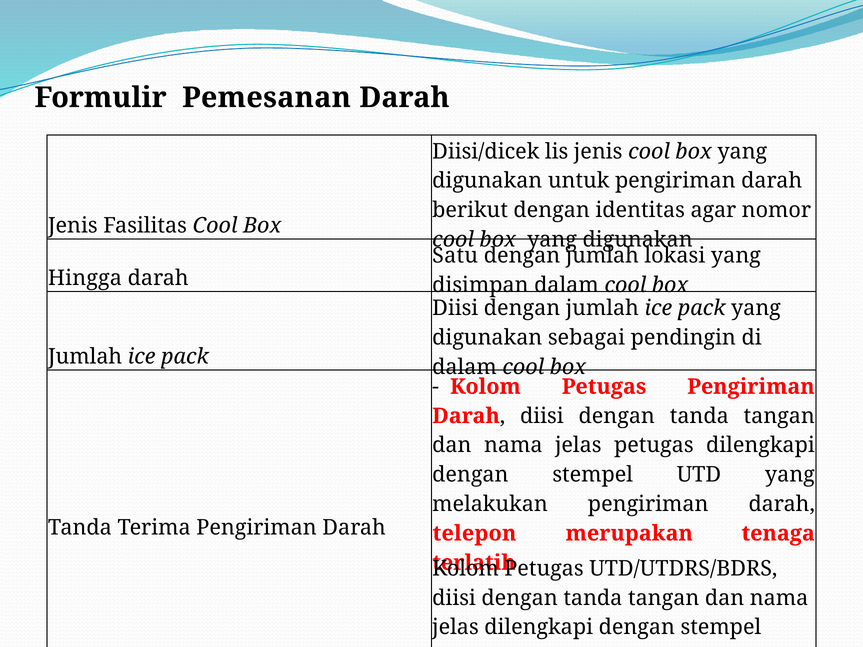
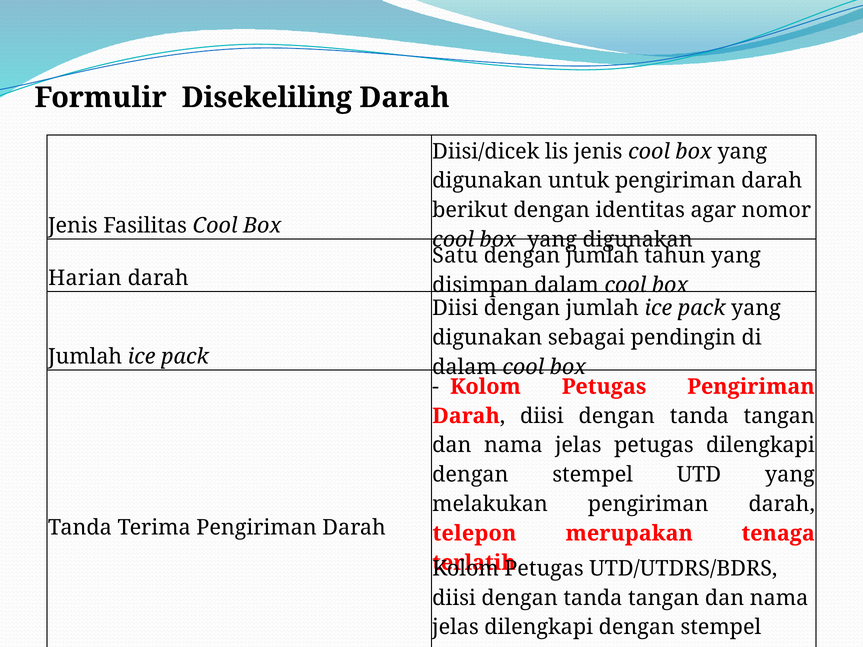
Pemesanan: Pemesanan -> Disekeliling (267, 98)
lokasi: lokasi -> tahun (675, 256)
Hingga: Hingga -> Harian (85, 278)
